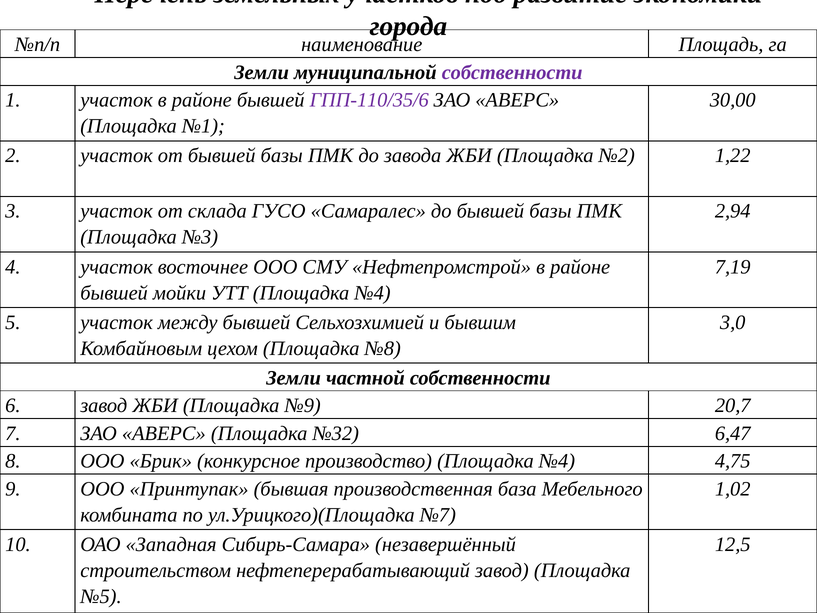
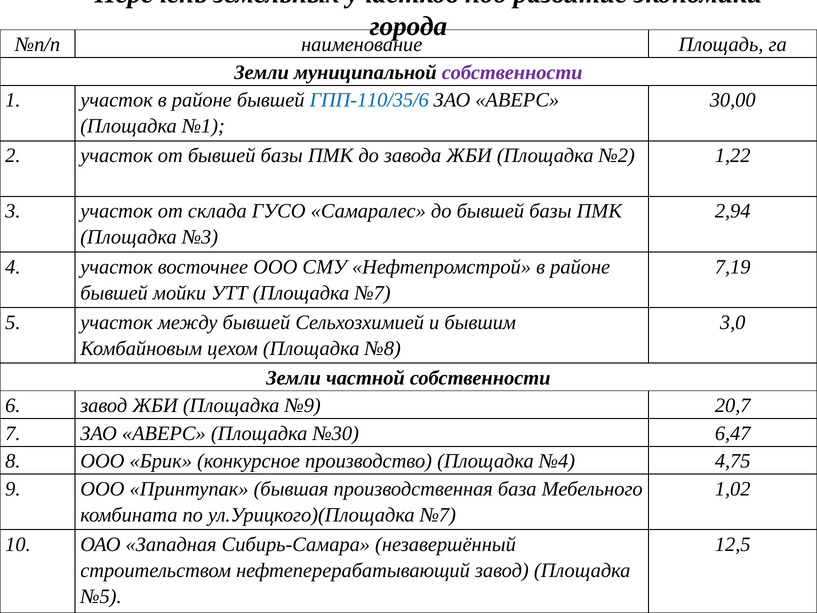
ГПП-110/35/6 colour: purple -> blue (369, 100)
УТТ Площадка №4: №4 -> №7 (373, 293)
№32: №32 -> №30 (336, 433)
